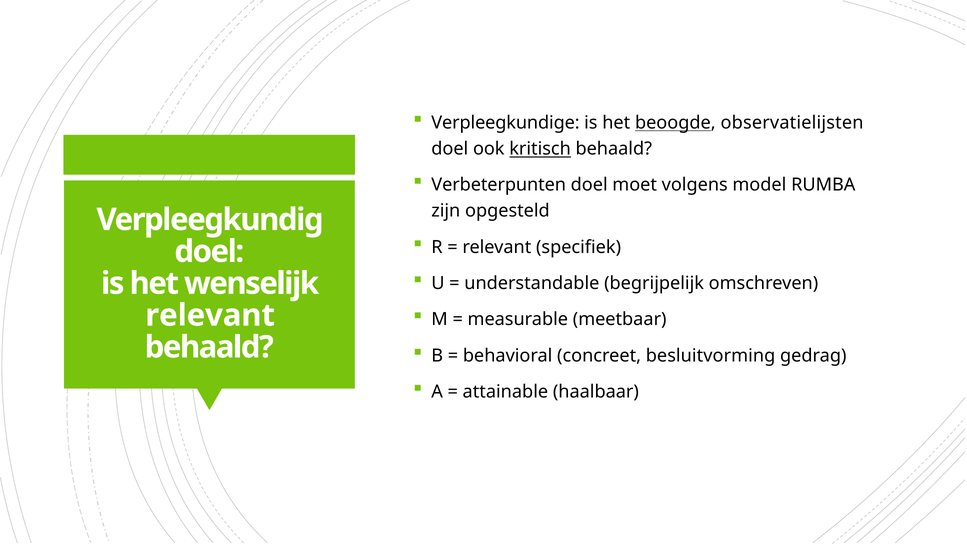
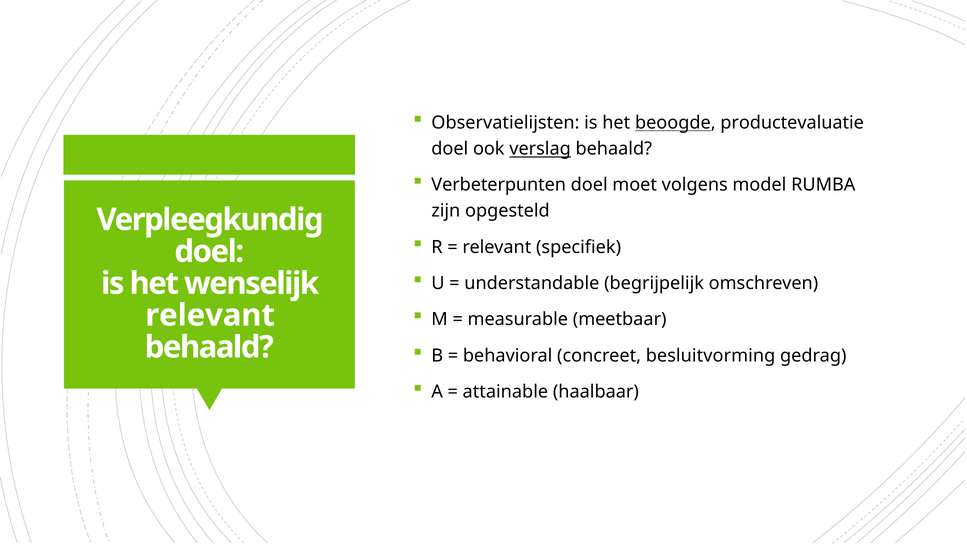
Verpleegkundige: Verpleegkundige -> Observatielijsten (505, 123)
observatielijsten: observatielijsten -> productevaluatie (792, 123)
kritisch: kritisch -> verslag (540, 149)
